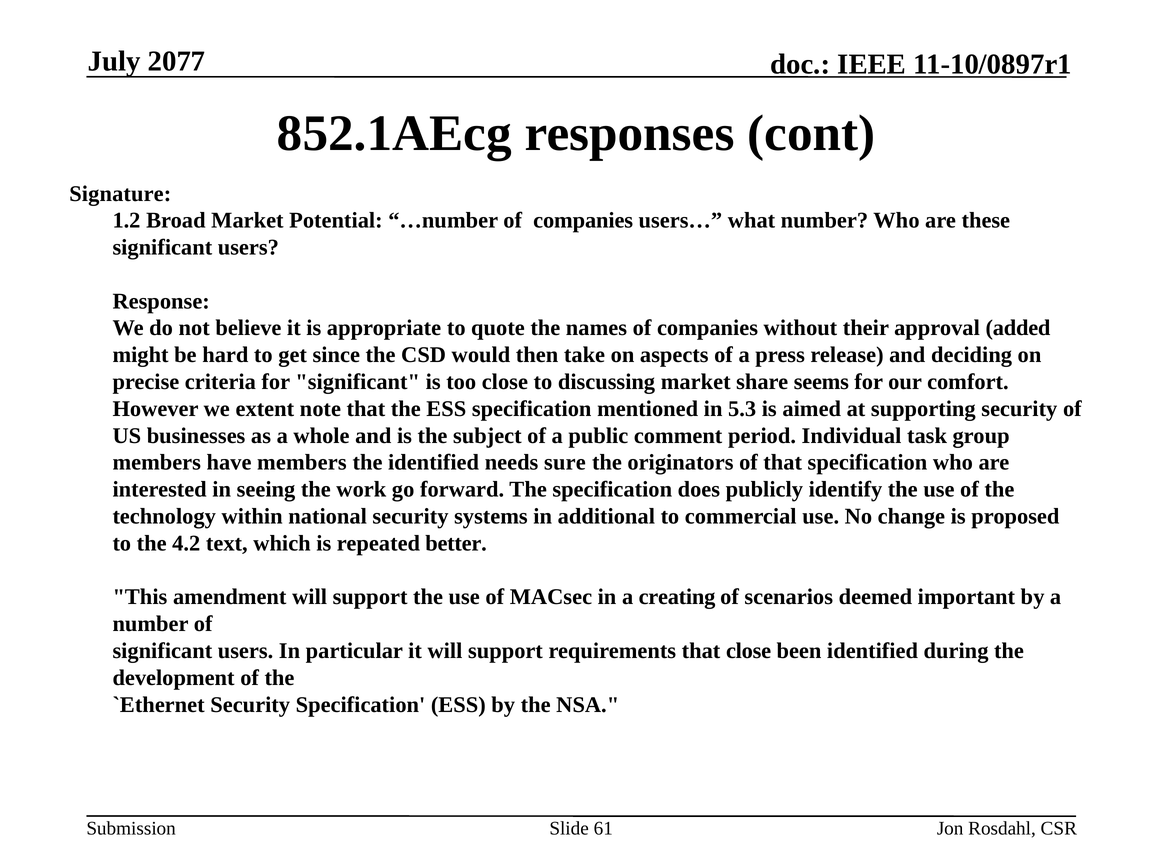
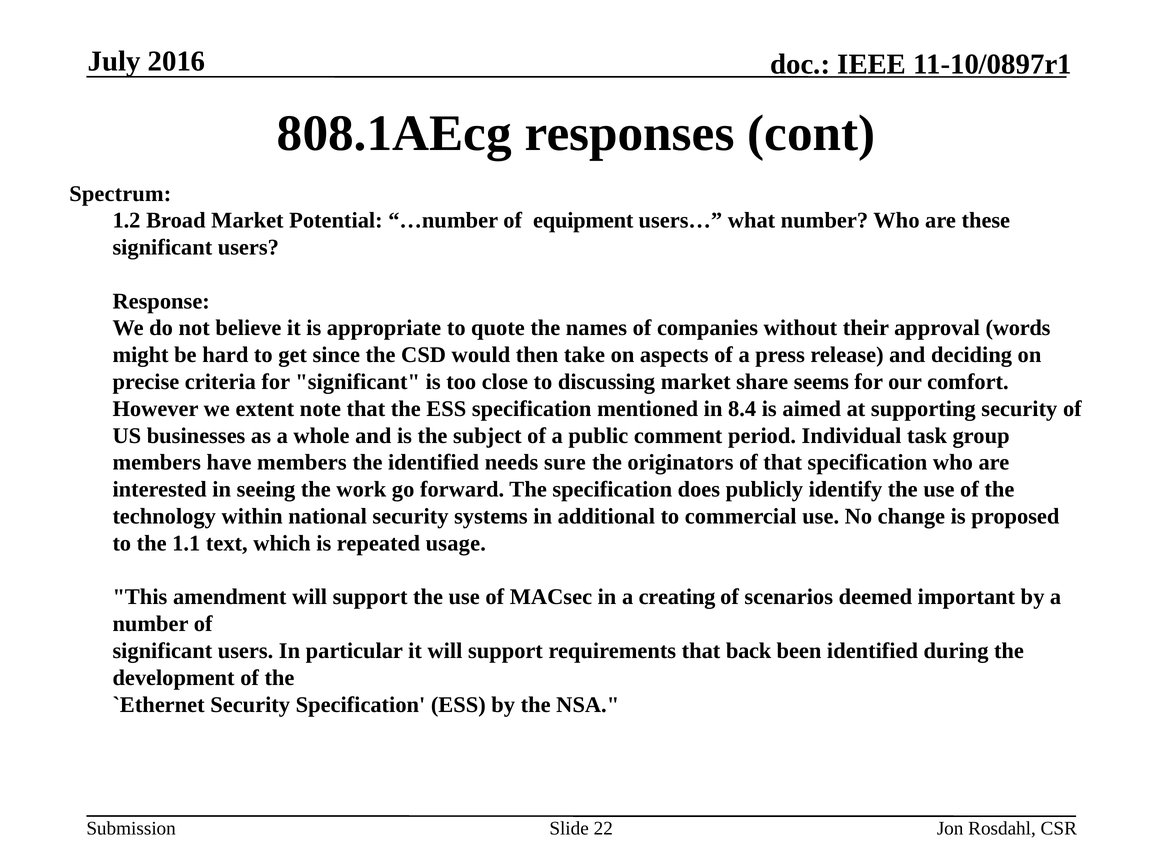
2077: 2077 -> 2016 (177, 61)
852.1AEcg: 852.1AEcg -> 808.1AEcg (394, 133)
Signature: Signature -> Spectrum (120, 194)
…number of companies: companies -> equipment (583, 221)
added: added -> words (1018, 328)
5.3: 5.3 -> 8.4 (742, 409)
4.2: 4.2 -> 1.1 (186, 544)
better: better -> usage (456, 544)
that close: close -> back (749, 651)
61: 61 -> 22 (603, 829)
